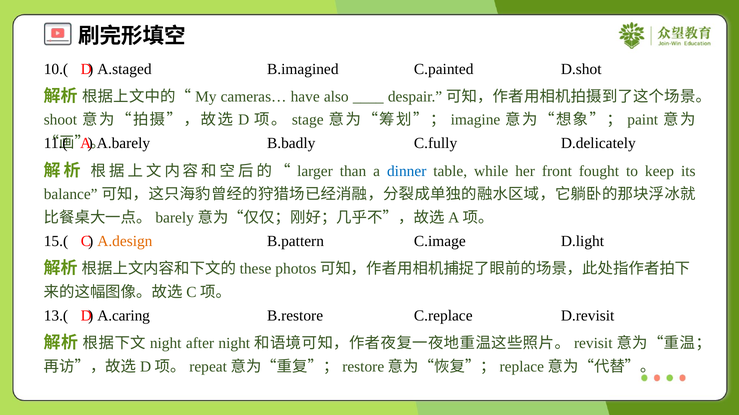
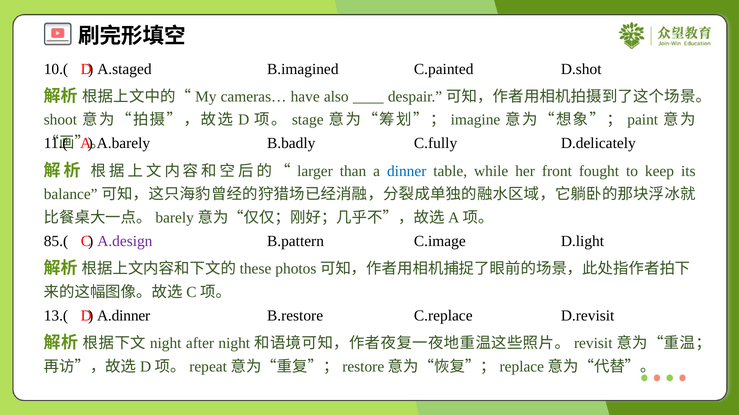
15.(: 15.( -> 85.( (56, 241)
A.design colour: orange -> purple (125, 241)
A.caring: A.caring -> A.dinner (124, 316)
